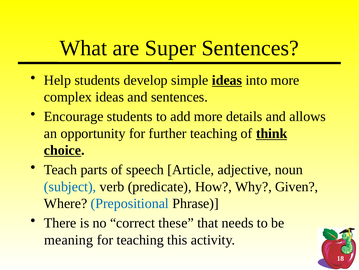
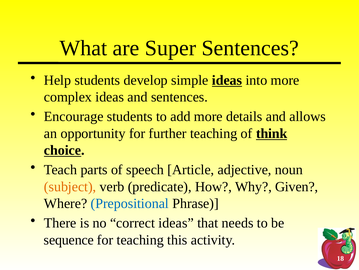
subject colour: blue -> orange (70, 186)
correct these: these -> ideas (176, 222)
meaning: meaning -> sequence (69, 239)
